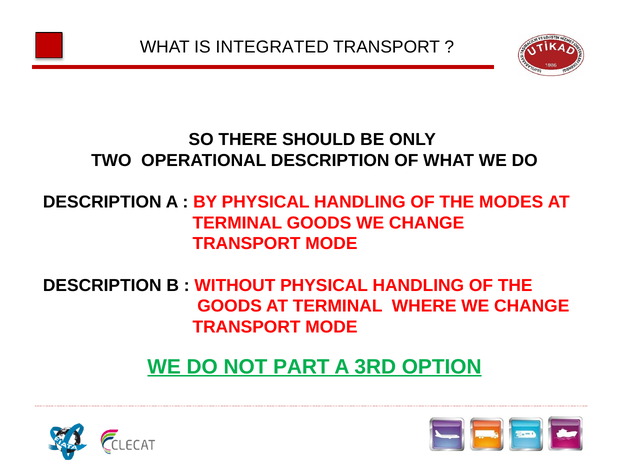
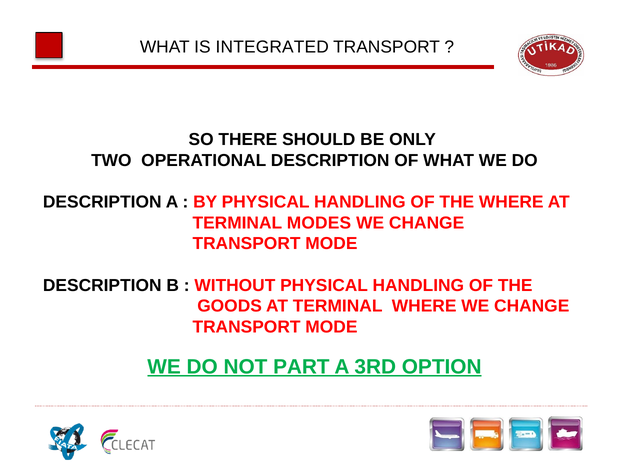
THE MODES: MODES -> WHERE (511, 202)
TERMINAL GOODS: GOODS -> MODES (319, 223)
